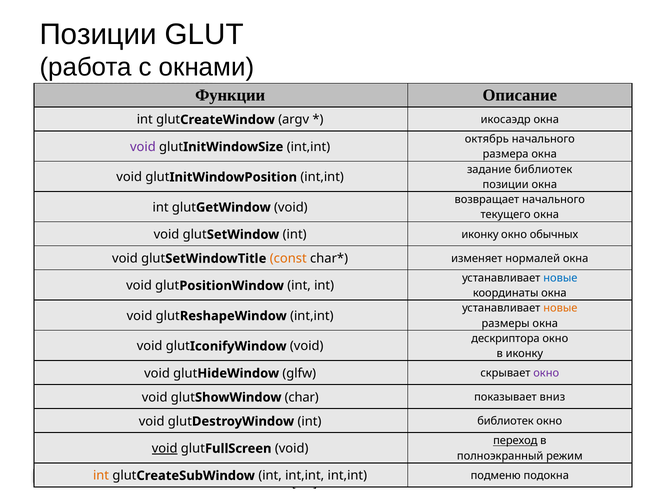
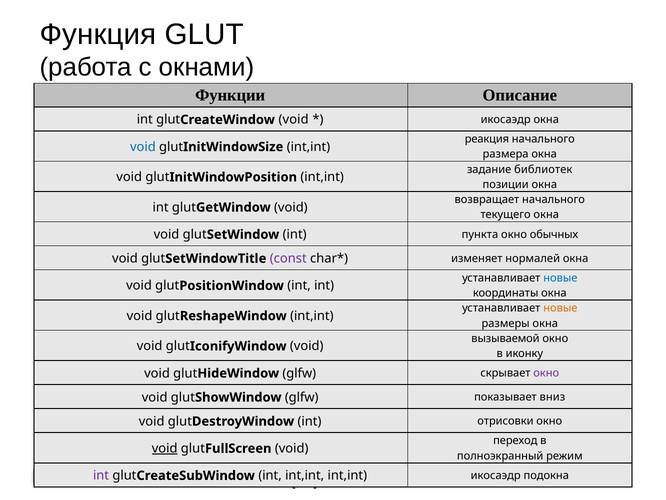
Позиции: Позиции -> Функция (98, 34)
glutCreateWindow argv: argv -> void (294, 120)
октябрь: октябрь -> реакция (487, 139)
void colour: purple -> blue (143, 147)
int иконку: иконку -> пункта (480, 234)
const colour: orange -> purple (288, 258)
дескриптора: дескриптора -> вызываемой (505, 338)
glutShowWindow char: char -> glfw (302, 397)
int библиотек: библиотек -> отрисовки (505, 421)
переход underline: present -> none (515, 440)
int colour: orange -> purple (101, 475)
int,int подменю: подменю -> икосаэдр (496, 475)
